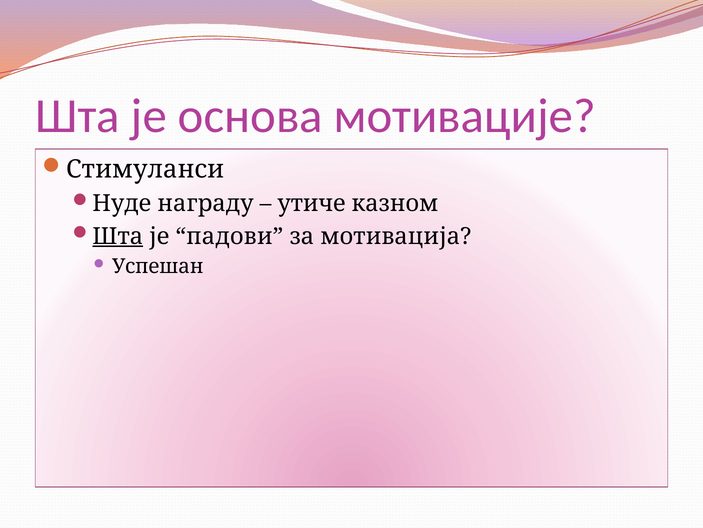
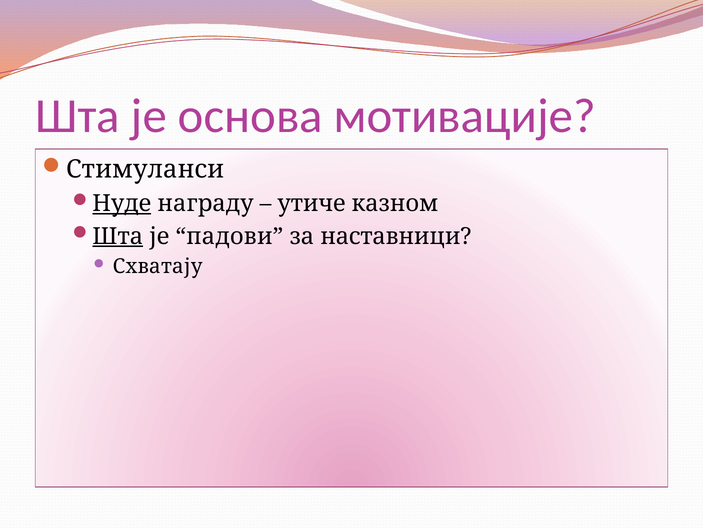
Нуде underline: none -> present (122, 203)
мотивација: мотивација -> наставници (396, 236)
Успешан: Успешан -> Схватају (158, 266)
